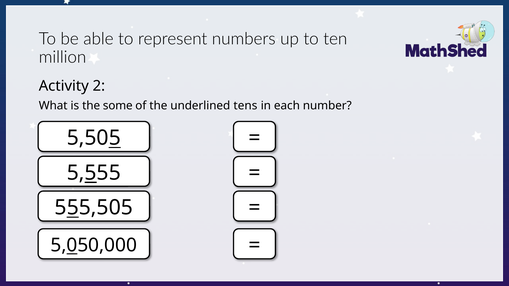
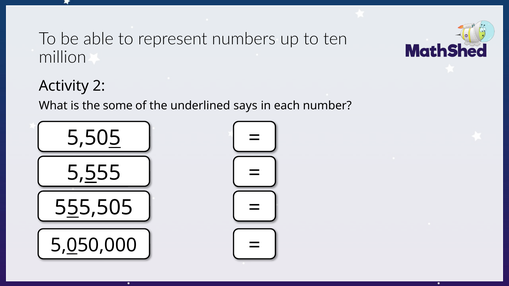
tens: tens -> says (245, 106)
